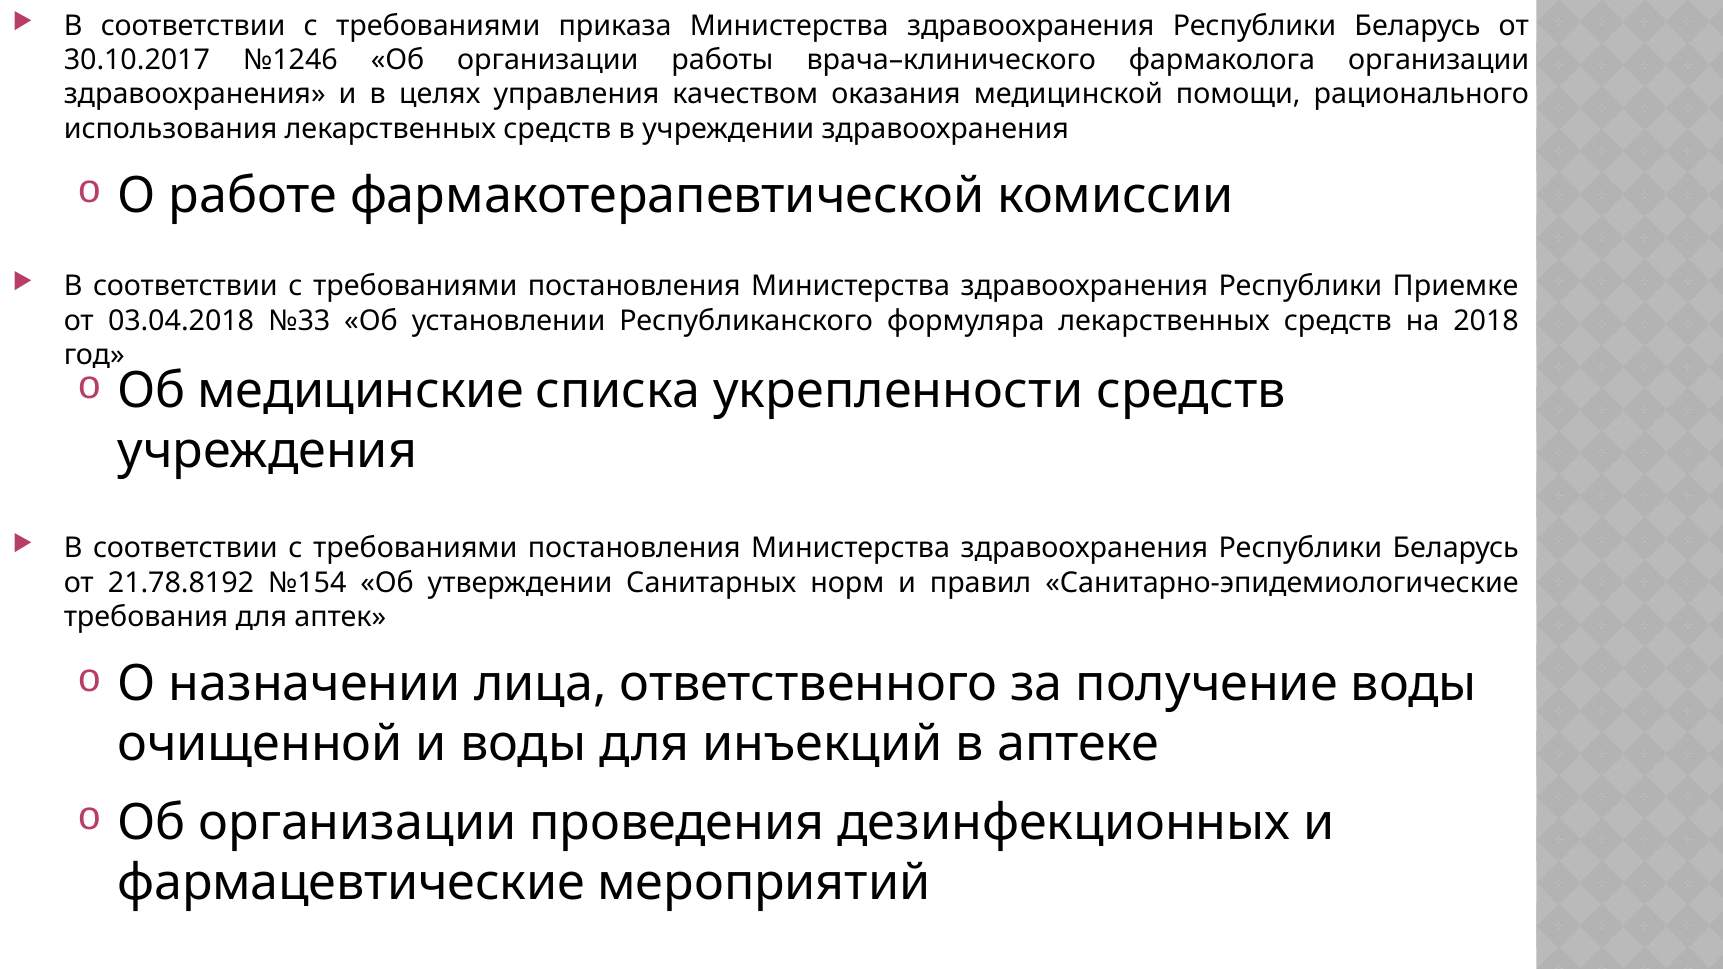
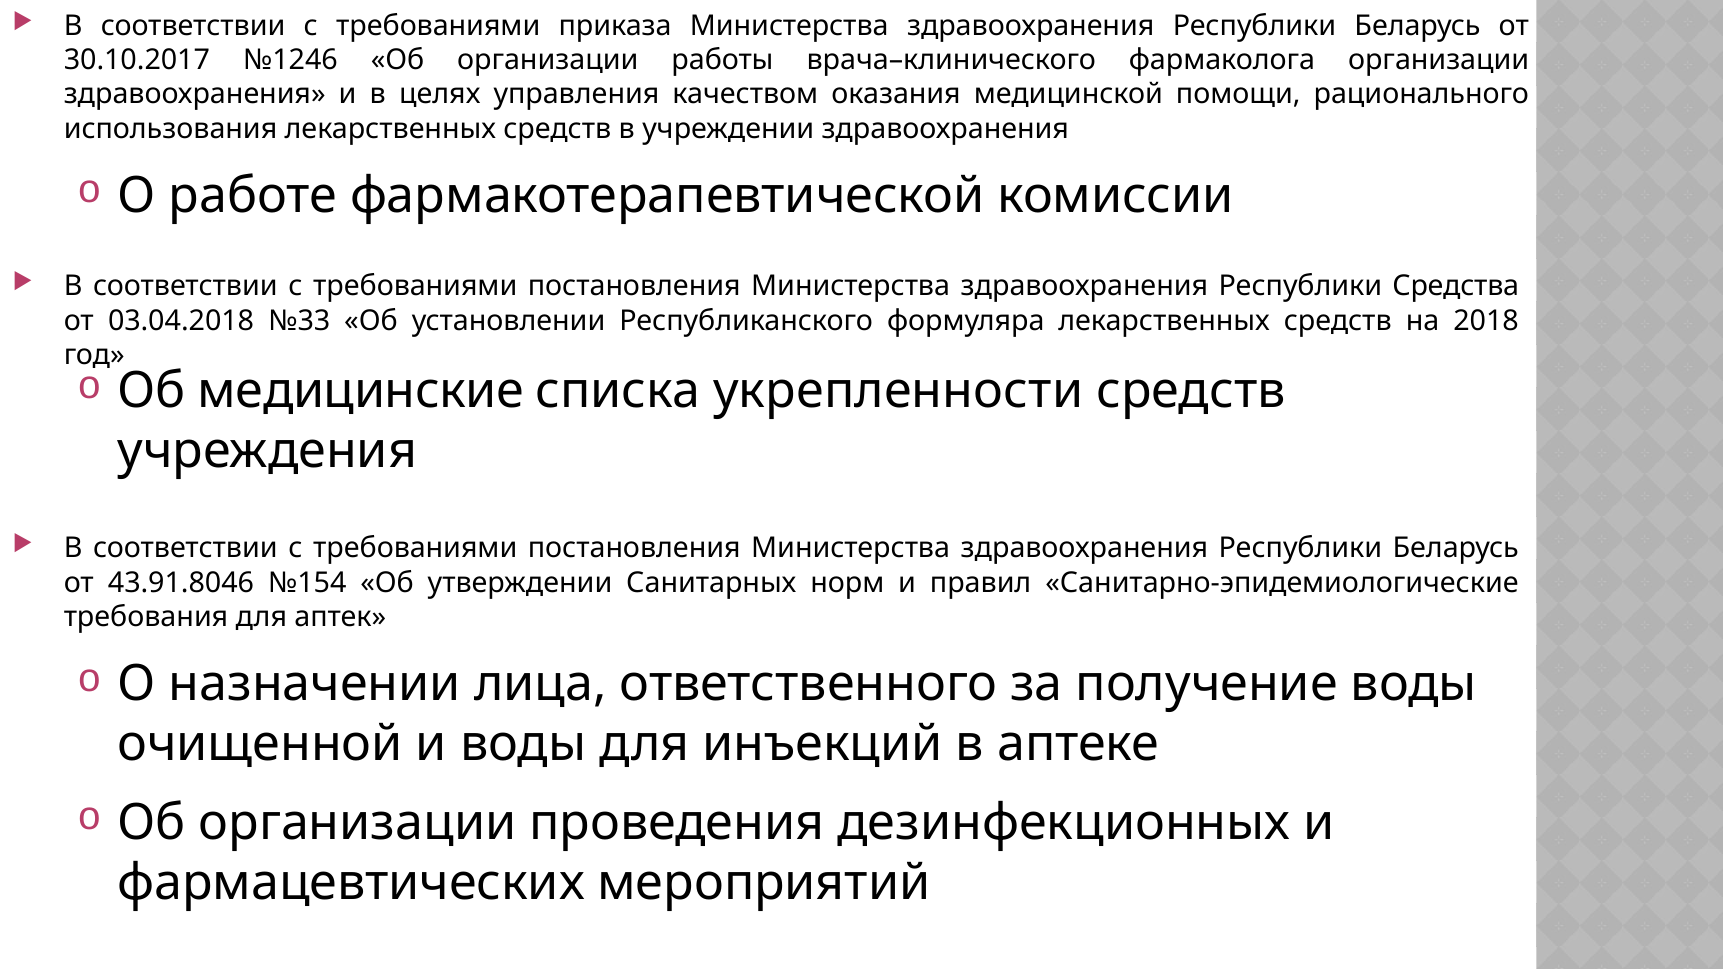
Приемке: Приемке -> Средства (1456, 286)
21.78.8192: 21.78.8192 -> 43.91.8046 (181, 583)
фармацевтические: фармацевтические -> фармацевтических (351, 883)
